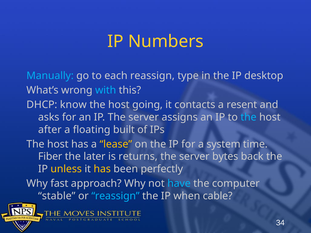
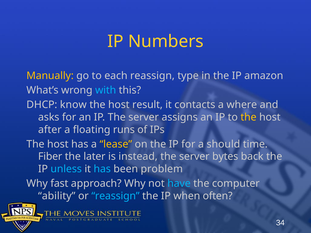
Manually colour: light blue -> yellow (50, 76)
desktop: desktop -> amazon (264, 76)
going: going -> result (147, 105)
resent: resent -> where (242, 105)
the colour: light blue -> yellow (249, 117)
built: built -> runs (124, 130)
system: system -> should (223, 144)
returns: returns -> instead (138, 157)
unless colour: yellow -> light blue (66, 169)
has colour: yellow -> light blue (102, 169)
perfectly: perfectly -> problem (162, 169)
stable: stable -> ability (57, 196)
cable: cable -> often (218, 196)
